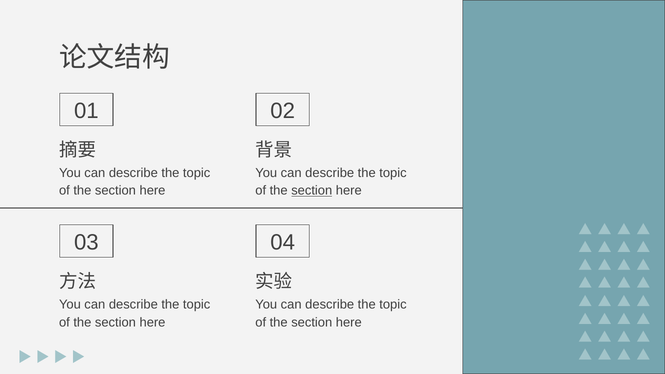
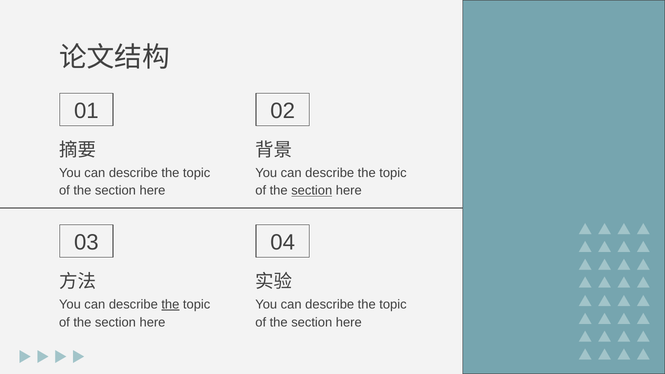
the underline: none -> present (170, 305)
